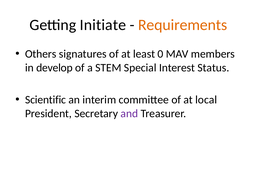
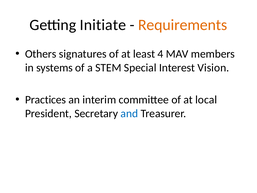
0: 0 -> 4 (160, 54)
develop: develop -> systems (54, 68)
Status: Status -> Vision (213, 68)
Scientific: Scientific -> Practices (46, 100)
and colour: purple -> blue (129, 113)
